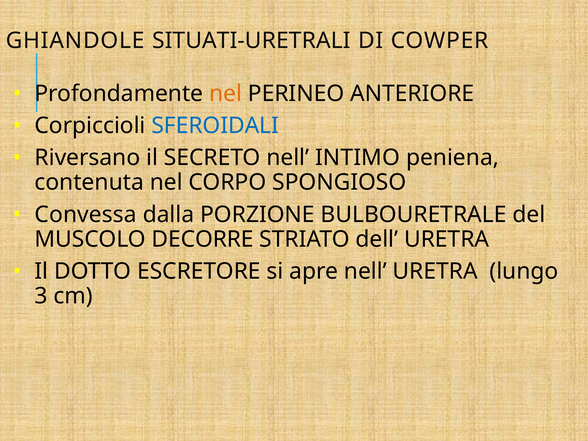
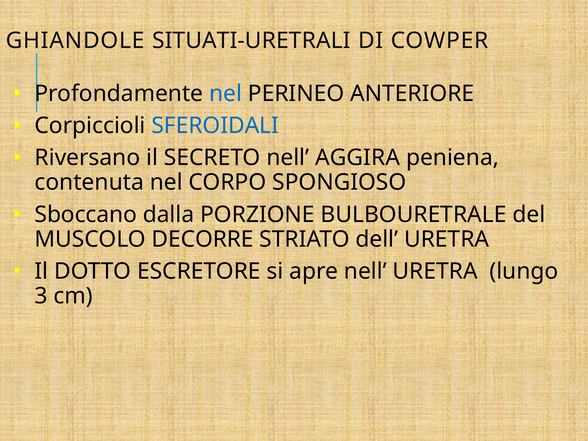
nel colour: orange -> blue (226, 94)
INTIMO: INTIMO -> AGGIRA (358, 158)
Convessa: Convessa -> Sboccano (86, 214)
